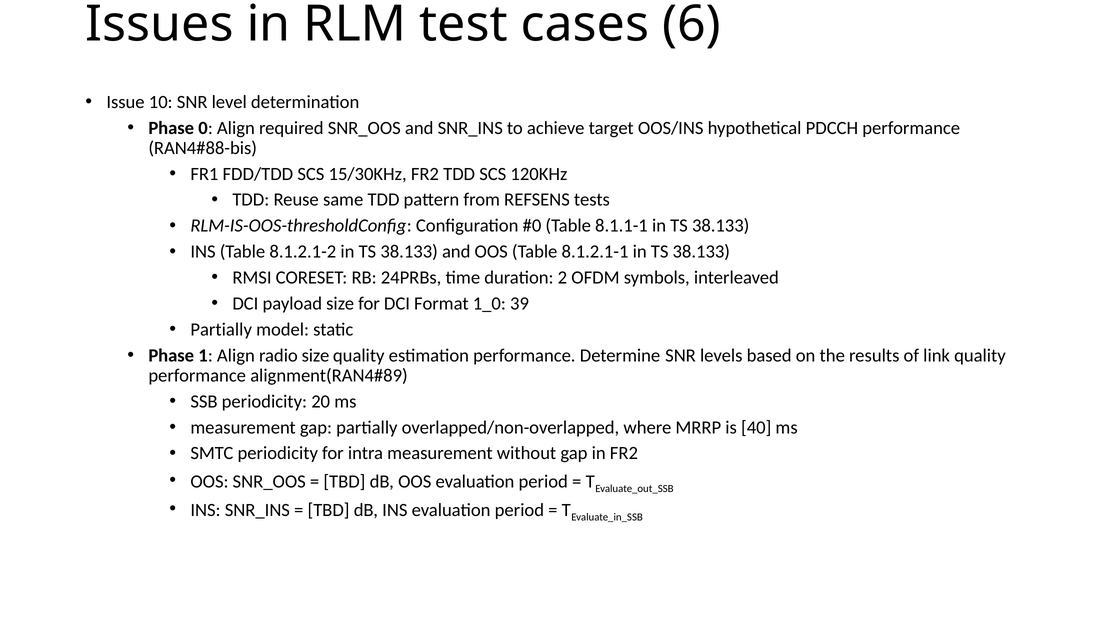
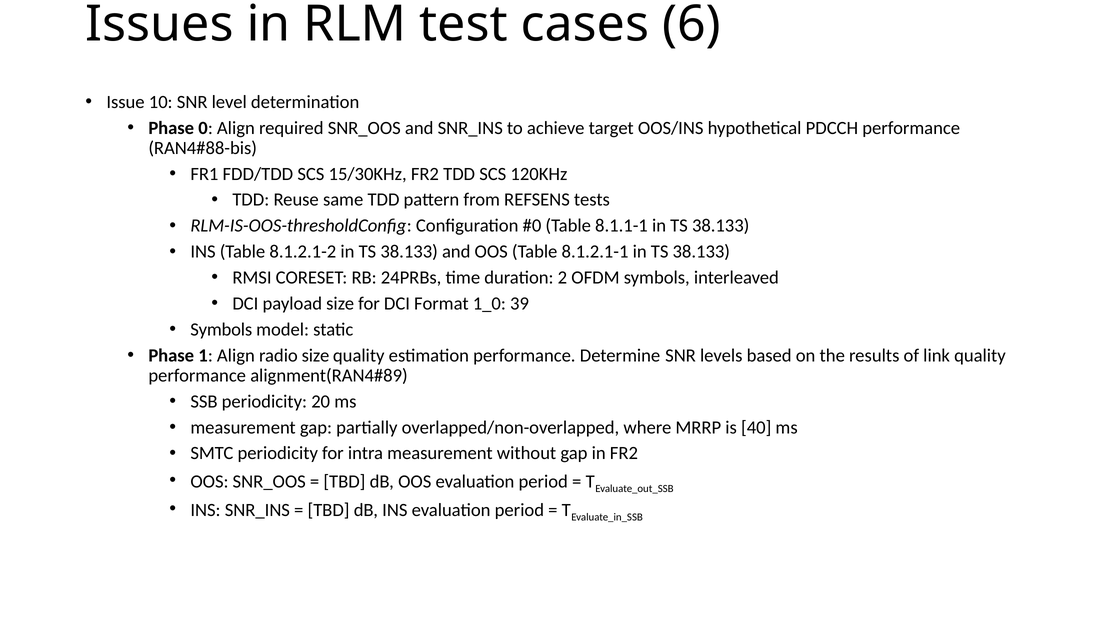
Partially: Partially -> Symbols (221, 329)
